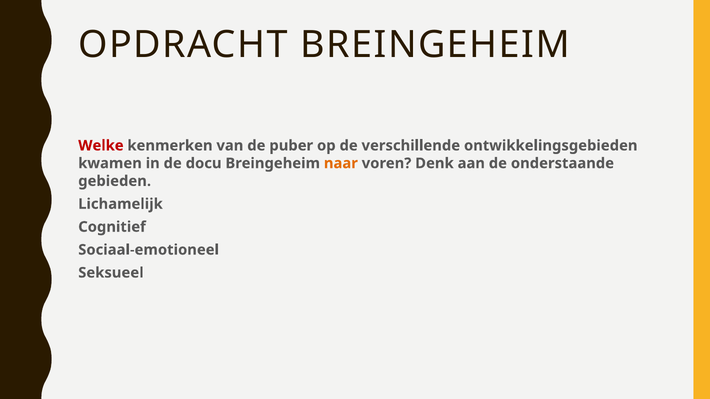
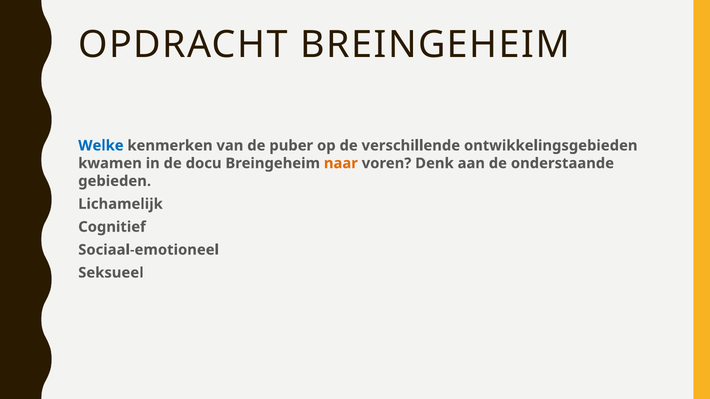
Welke colour: red -> blue (101, 146)
